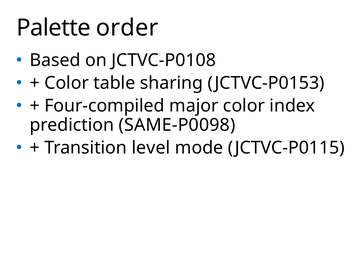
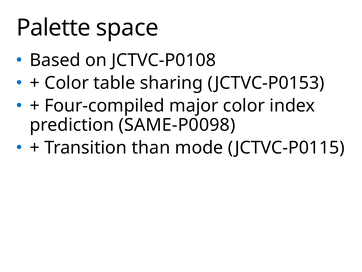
order: order -> space (127, 28)
level: level -> than (151, 147)
